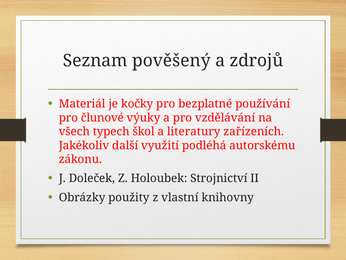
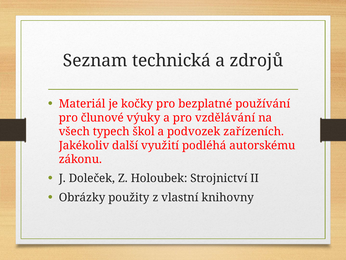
pověšený: pověšený -> technická (171, 61)
literatury: literatury -> podvozek (194, 131)
